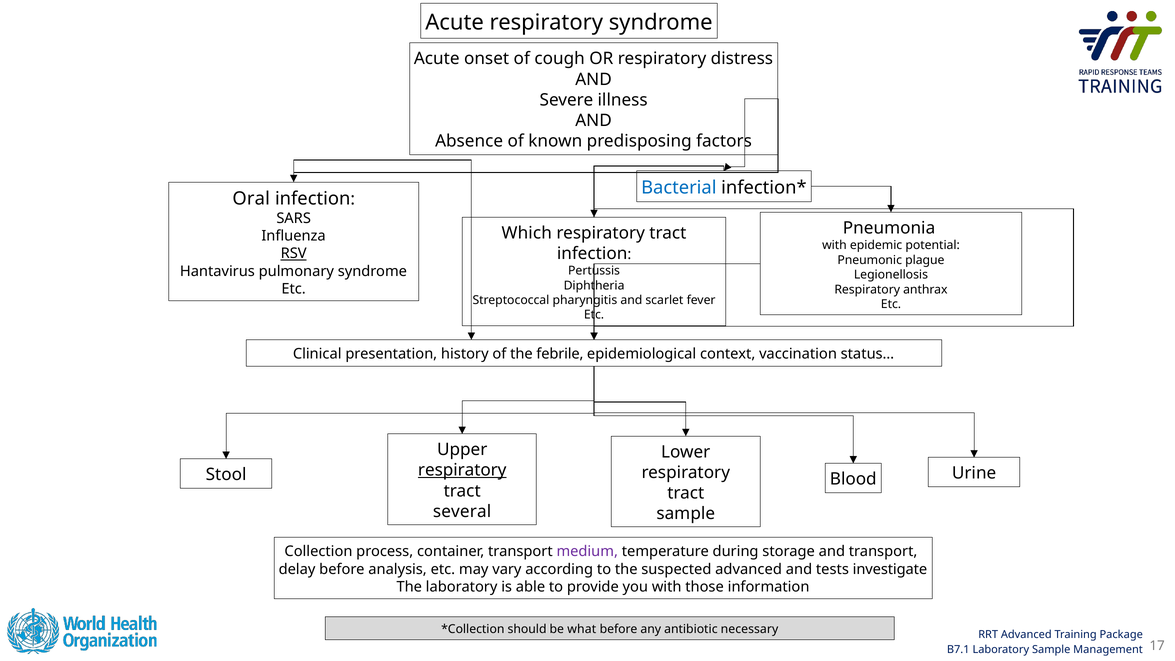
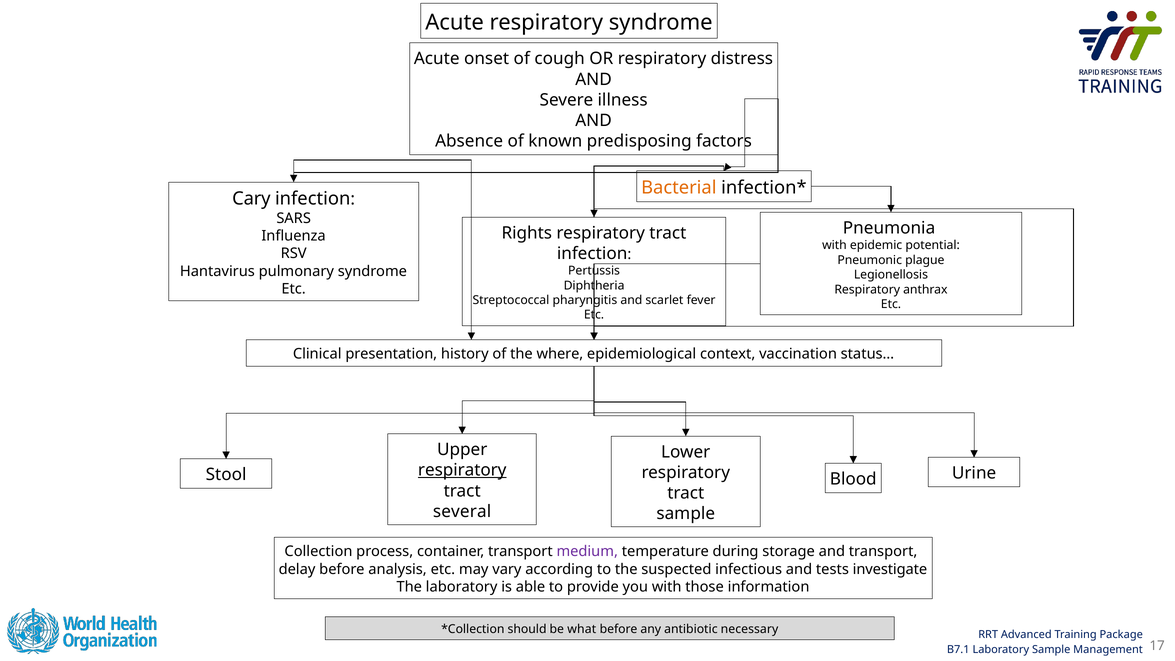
Bacterial colour: blue -> orange (679, 188)
Oral: Oral -> Cary (251, 199)
Which: Which -> Rights (527, 233)
RSV underline: present -> none (294, 254)
febrile: febrile -> where (560, 354)
suspected advanced: advanced -> infectious (749, 569)
